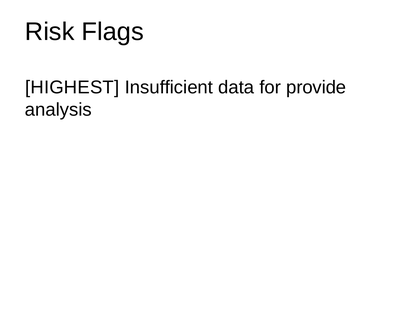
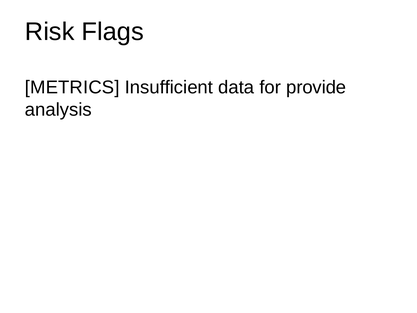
HIGHEST: HIGHEST -> METRICS (72, 87)
